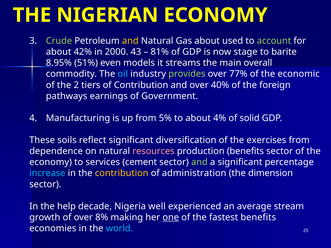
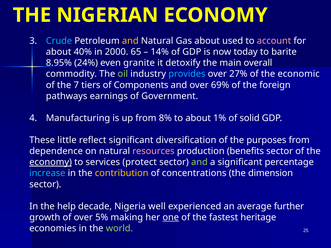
Crude colour: light green -> light blue (59, 41)
account colour: light green -> pink (274, 41)
42%: 42% -> 40% (83, 52)
43: 43 -> 65 (136, 52)
81%: 81% -> 14% (160, 52)
stage: stage -> today (246, 52)
51%: 51% -> 24% (86, 63)
models: models -> granite (139, 63)
streams: streams -> detoxify (183, 63)
oil colour: light blue -> light green (123, 74)
provides colour: light green -> light blue (187, 74)
77%: 77% -> 27% (238, 74)
2: 2 -> 7 (76, 85)
of Contribution: Contribution -> Components (141, 85)
40%: 40% -> 69% (220, 85)
5%: 5% -> 8% (165, 118)
4%: 4% -> 1% (220, 118)
soils: soils -> little (67, 140)
exercises: exercises -> purposes (266, 140)
economy underline: none -> present (51, 162)
cement: cement -> protect (140, 162)
administration: administration -> concentrations (194, 173)
stream: stream -> further (289, 206)
8%: 8% -> 5% (102, 218)
fastest benefits: benefits -> heritage (258, 218)
world colour: light blue -> light green (119, 229)
